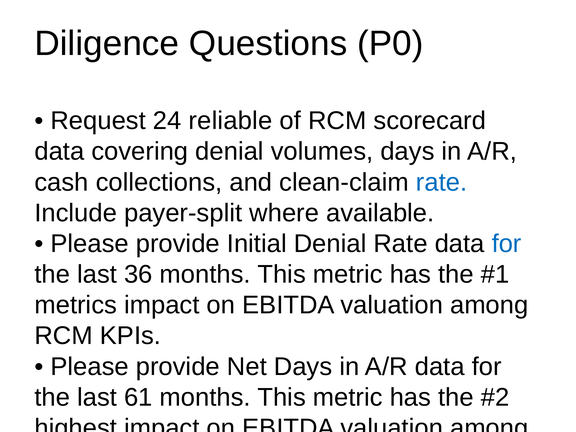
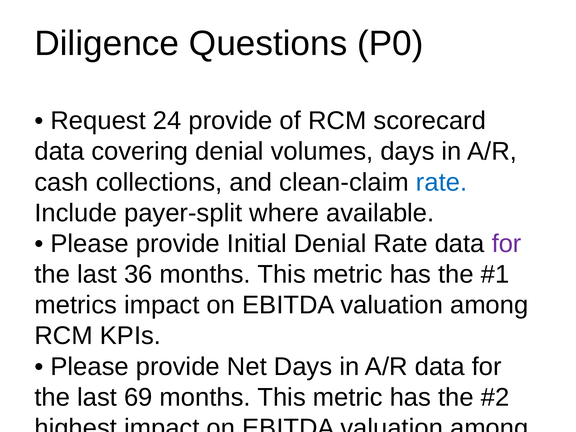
24 reliable: reliable -> provide (231, 121)
for colour: blue -> purple (507, 244)
61: 61 -> 69 (138, 397)
